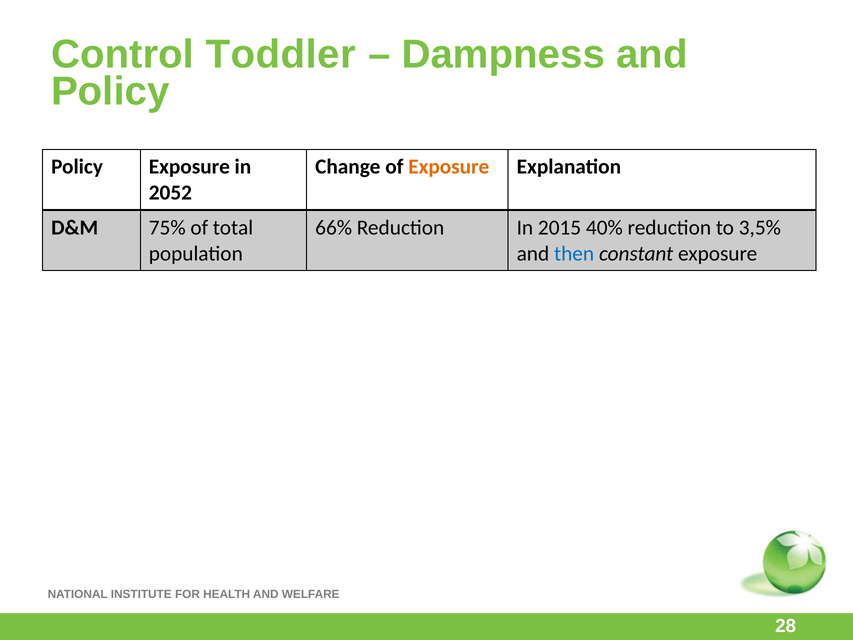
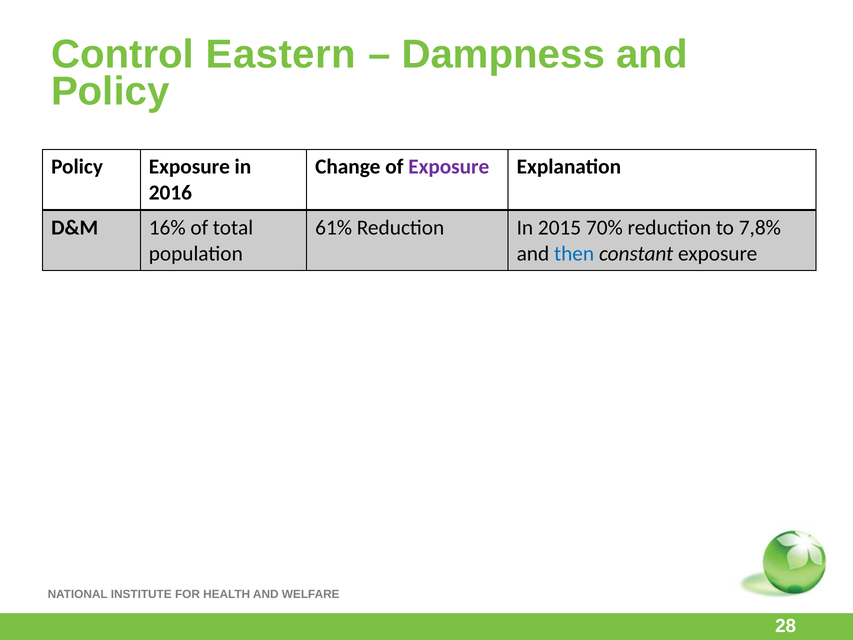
Toddler: Toddler -> Eastern (281, 55)
Exposure colour: orange -> purple (449, 167)
2052: 2052 -> 2016 (170, 193)
75%: 75% -> 16% (167, 227)
66%: 66% -> 61% (334, 227)
40%: 40% -> 70% (604, 227)
3,5%: 3,5% -> 7,8% (760, 227)
